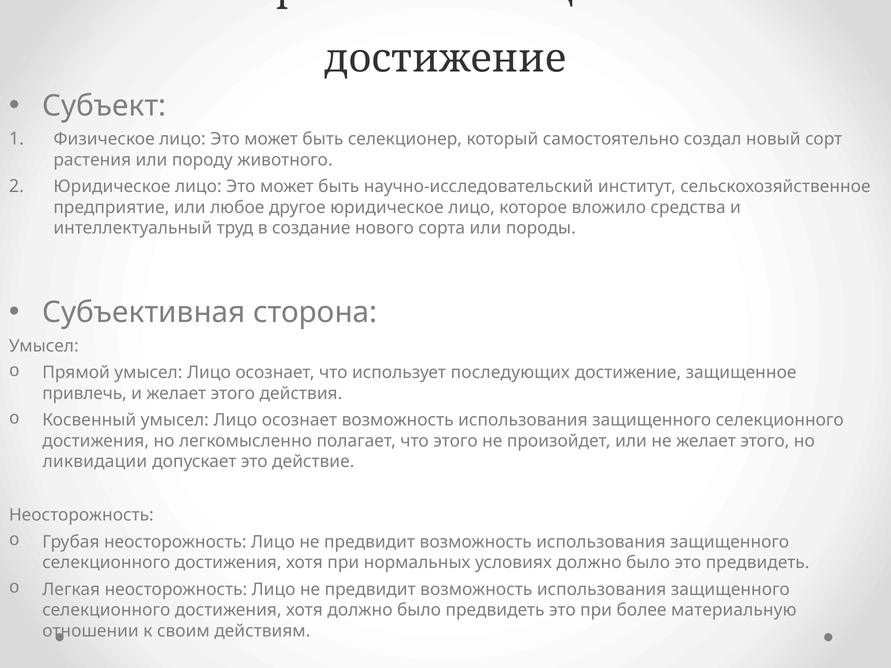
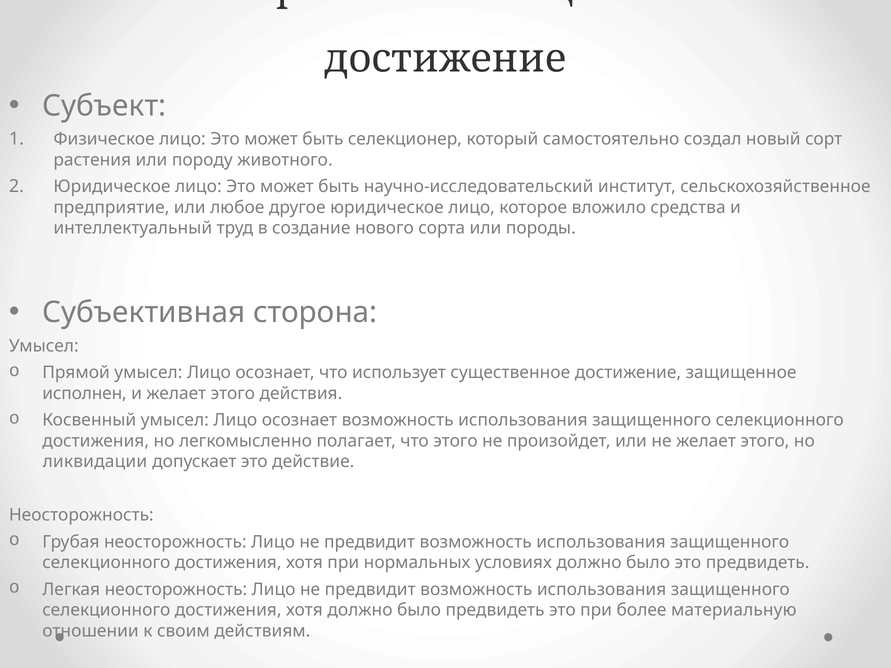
последующих: последующих -> существенное (510, 373)
привлечь: привлечь -> исполнен (85, 394)
